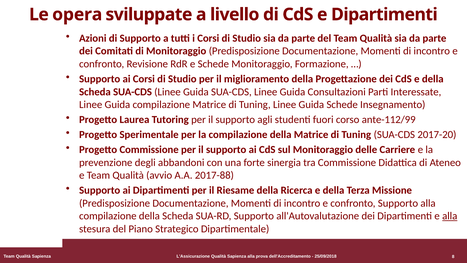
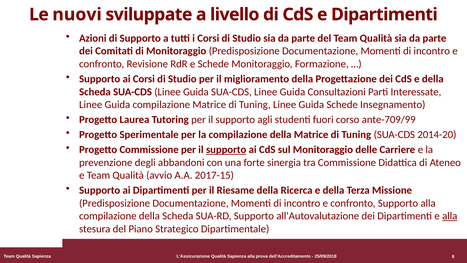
opera: opera -> nuovi (77, 14)
ante-112/99: ante-112/99 -> ante-709/99 (389, 120)
2017-20: 2017-20 -> 2014-20 (437, 134)
supporto underline: none -> present (226, 149)
2017-88: 2017-88 -> 2017-15 (214, 175)
